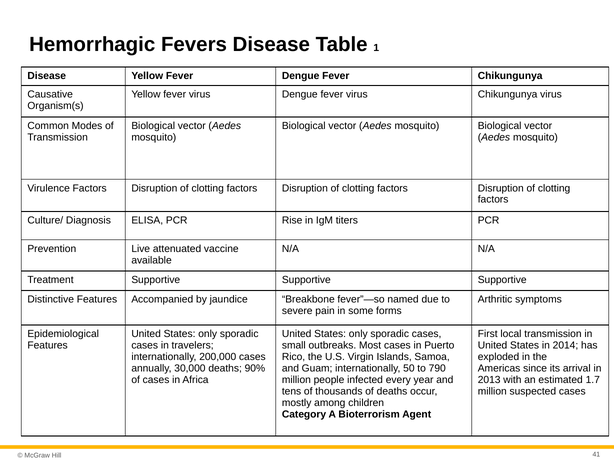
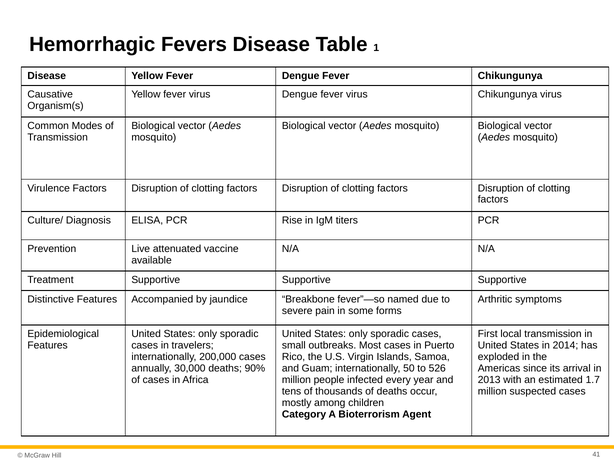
790: 790 -> 526 (437, 368)
